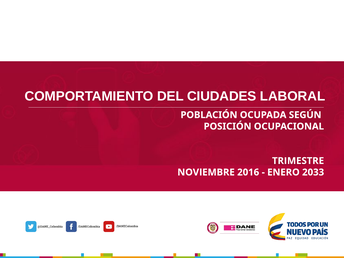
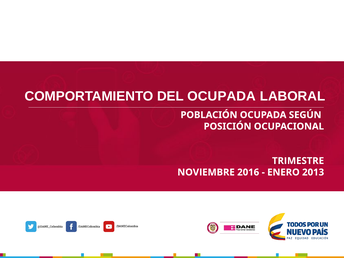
DEL CIUDADES: CIUDADES -> OCUPADA (222, 96)
2033: 2033 -> 2013 (313, 172)
